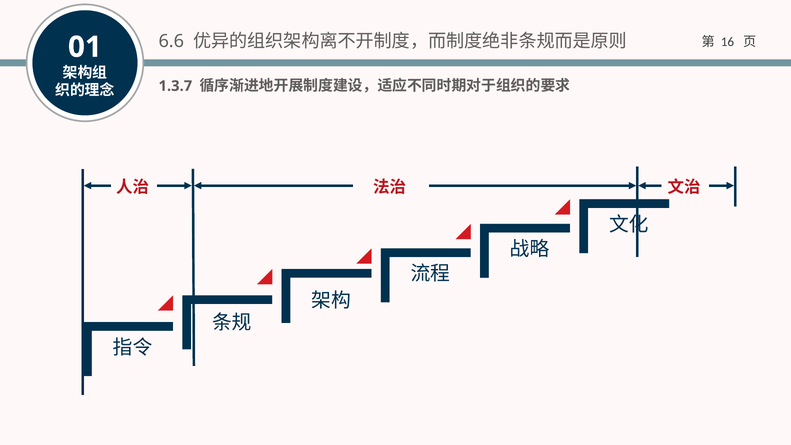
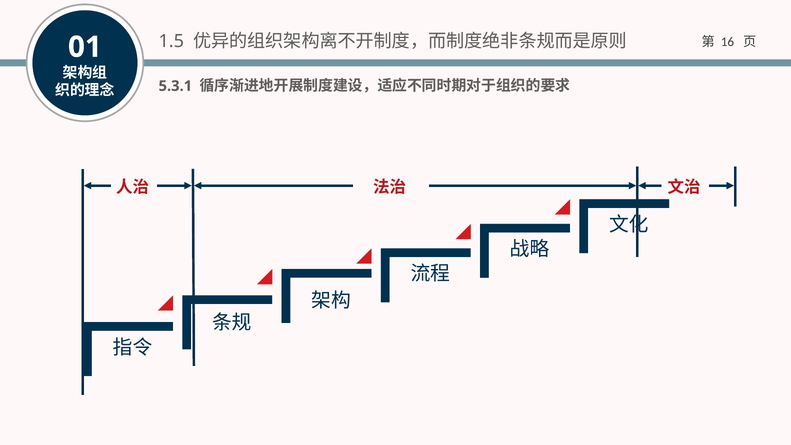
6.6: 6.6 -> 1.5 (171, 41)
1.3.7: 1.3.7 -> 5.3.1 (175, 86)
